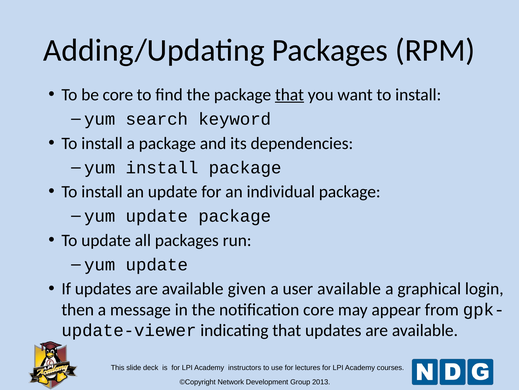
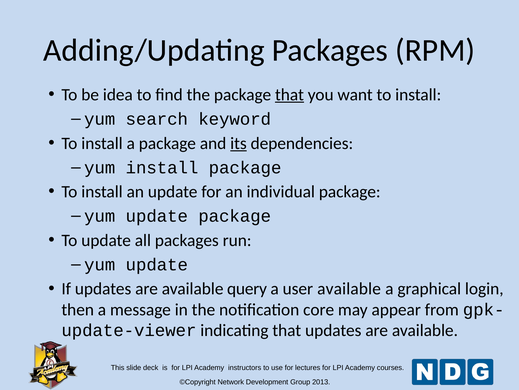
be core: core -> idea (118, 95)
its underline: none -> present (238, 143)
given: given -> query (247, 288)
